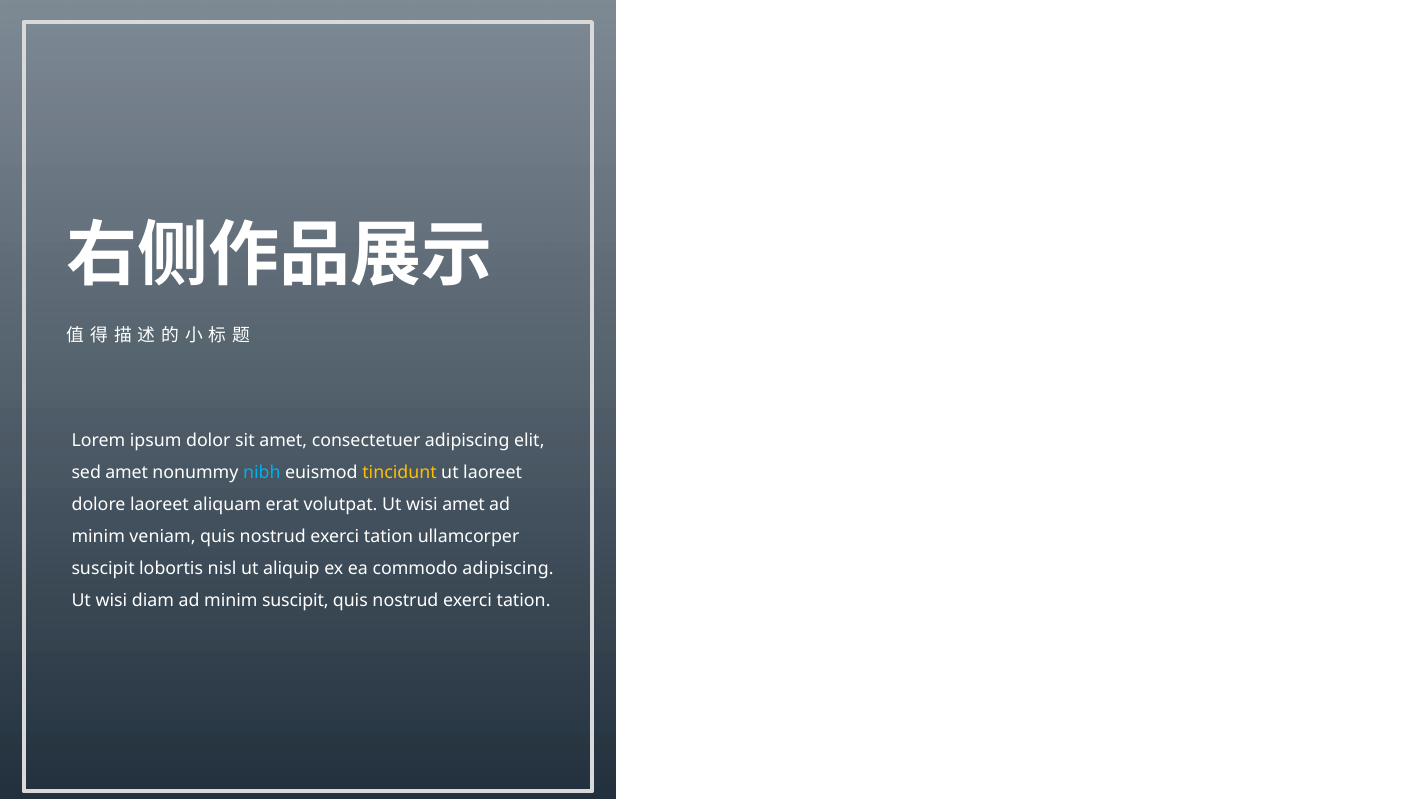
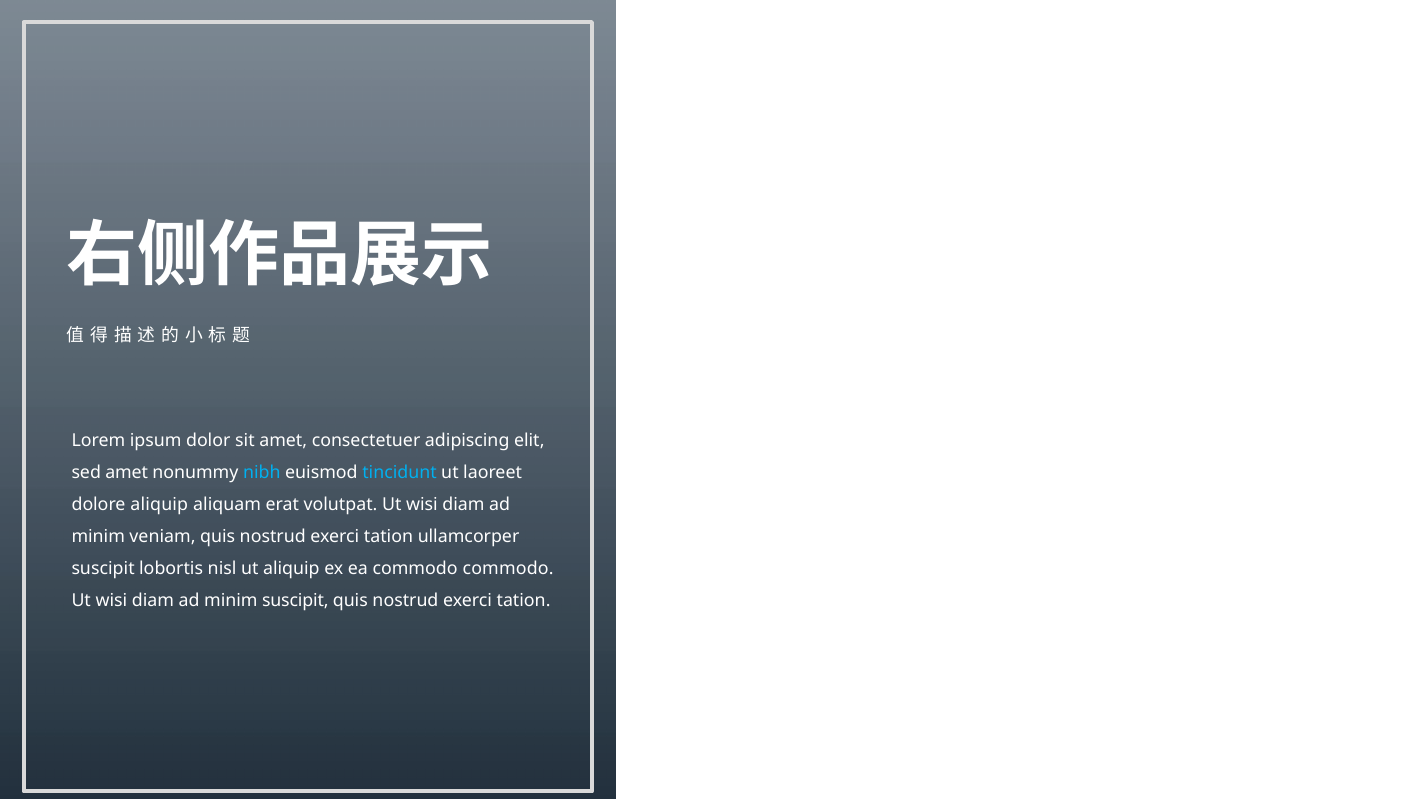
tincidunt colour: yellow -> light blue (399, 473)
dolore laoreet: laoreet -> aliquip (159, 505)
volutpat Ut wisi amet: amet -> diam (463, 505)
commodo adipiscing: adipiscing -> commodo (508, 569)
